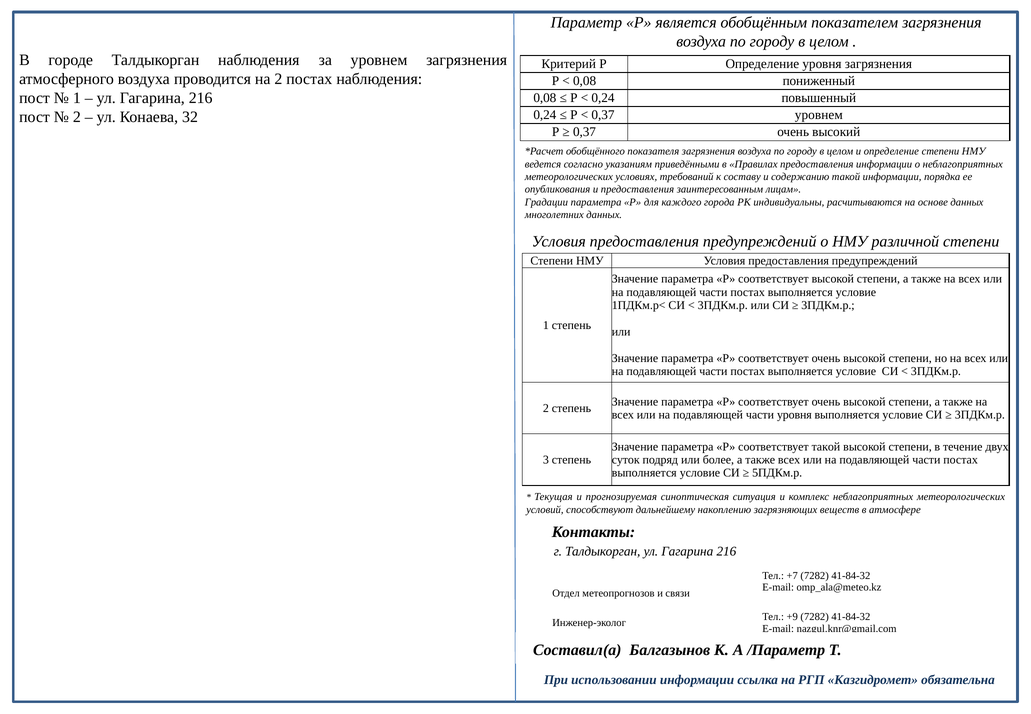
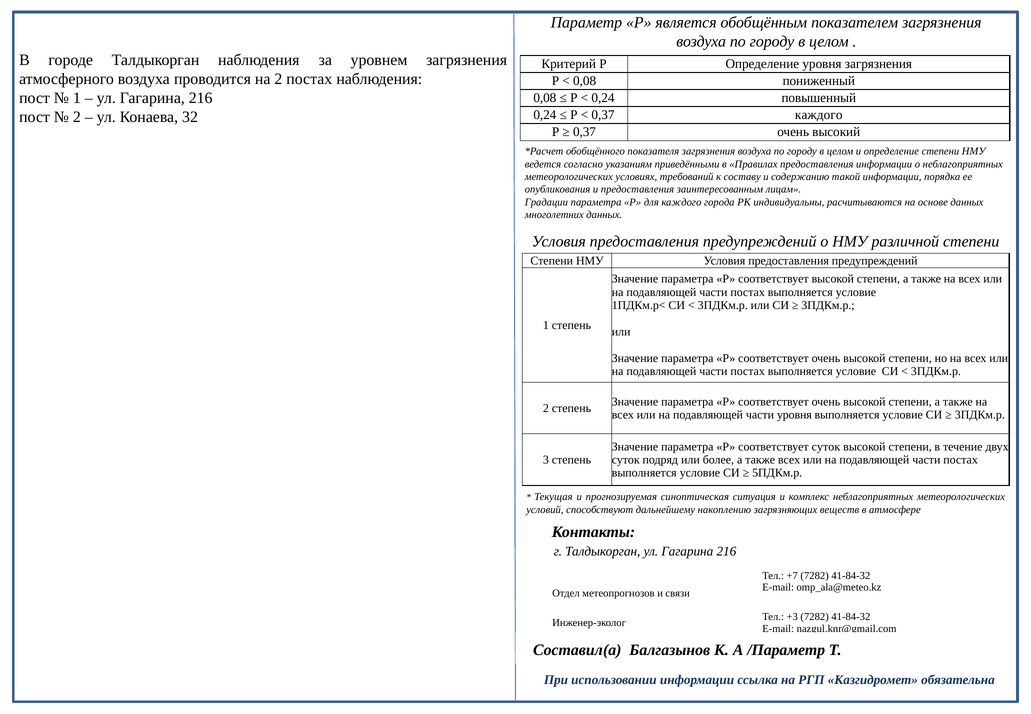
0,37 уровнем: уровнем -> каждого (819, 115)
соответствует такой: такой -> суток (826, 447)
+9: +9 -> +3 (792, 617)
